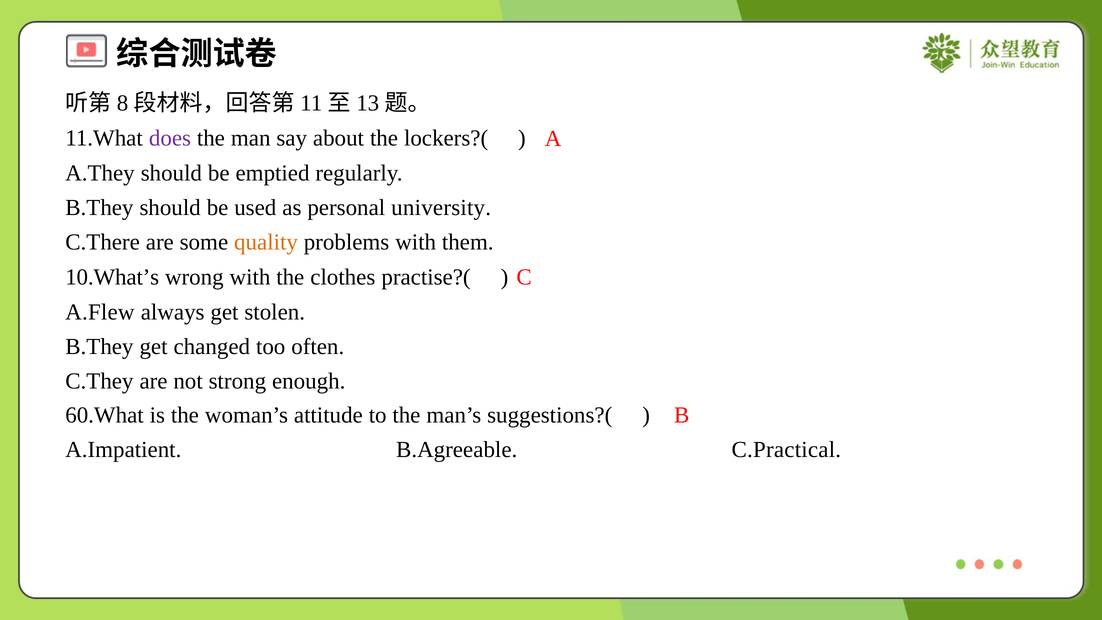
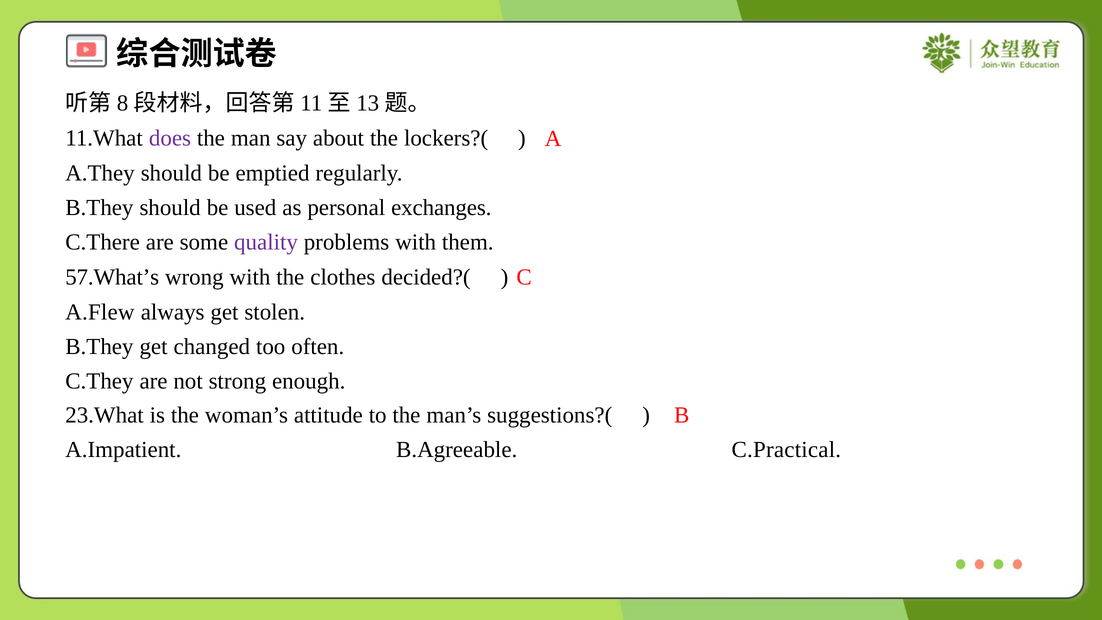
university: university -> exchanges (441, 208)
quality colour: orange -> purple (266, 242)
10.What’s: 10.What’s -> 57.What’s (112, 277)
practise?(: practise?( -> decided?( (426, 277)
60.What: 60.What -> 23.What (104, 415)
